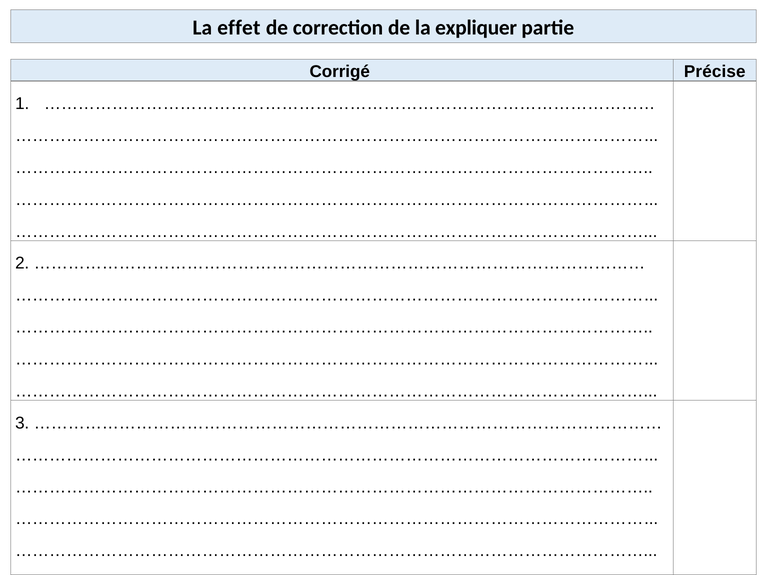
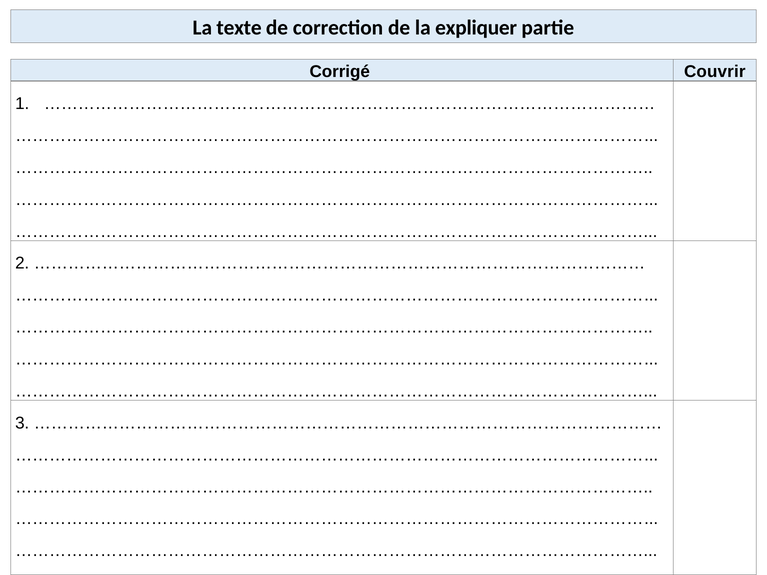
effet: effet -> texte (239, 28)
Précise: Précise -> Couvrir (715, 72)
